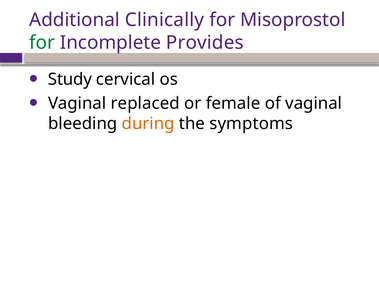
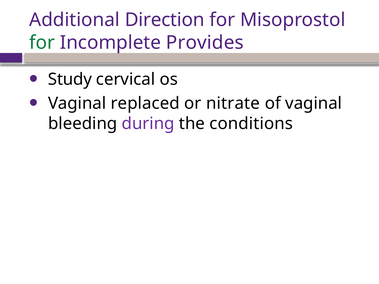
Clinically: Clinically -> Direction (165, 20)
female: female -> nitrate (233, 103)
during colour: orange -> purple (148, 124)
symptoms: symptoms -> conditions (251, 124)
